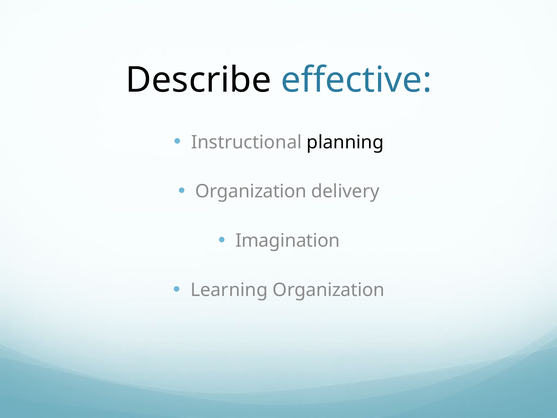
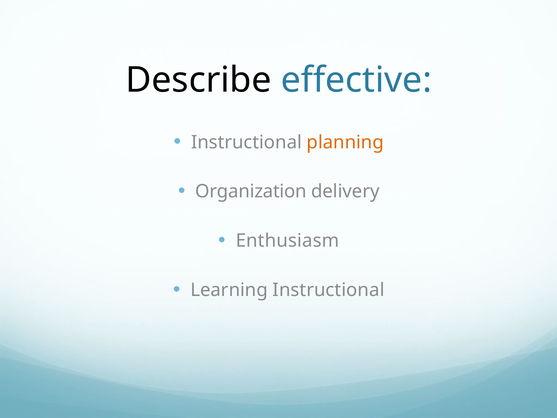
planning colour: black -> orange (345, 142)
Imagination: Imagination -> Enthusiasm (287, 241)
Learning Organization: Organization -> Instructional (329, 290)
